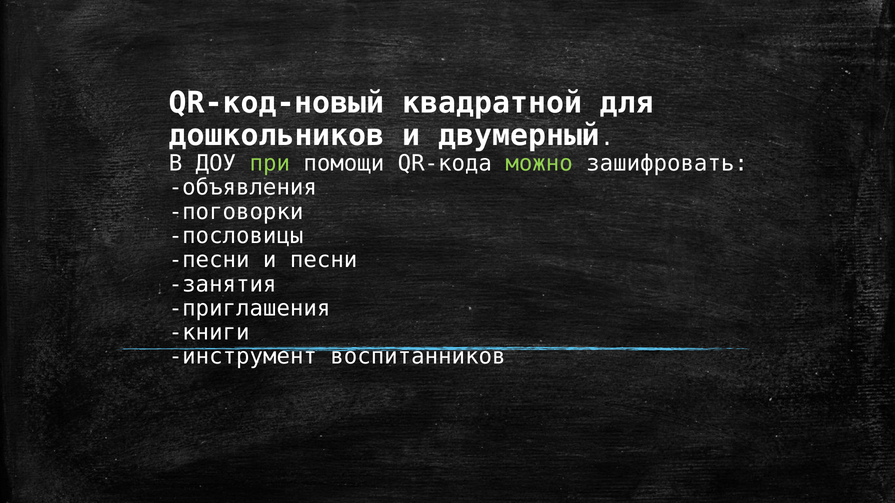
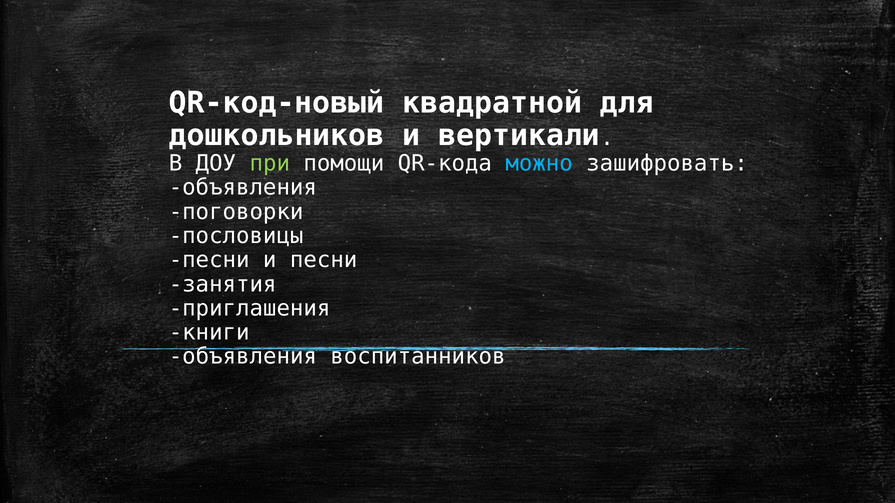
двумерный: двумерный -> вертикали (519, 135)
можно colour: light green -> light blue (539, 164)
инструмент: инструмент -> объявления (243, 357)
